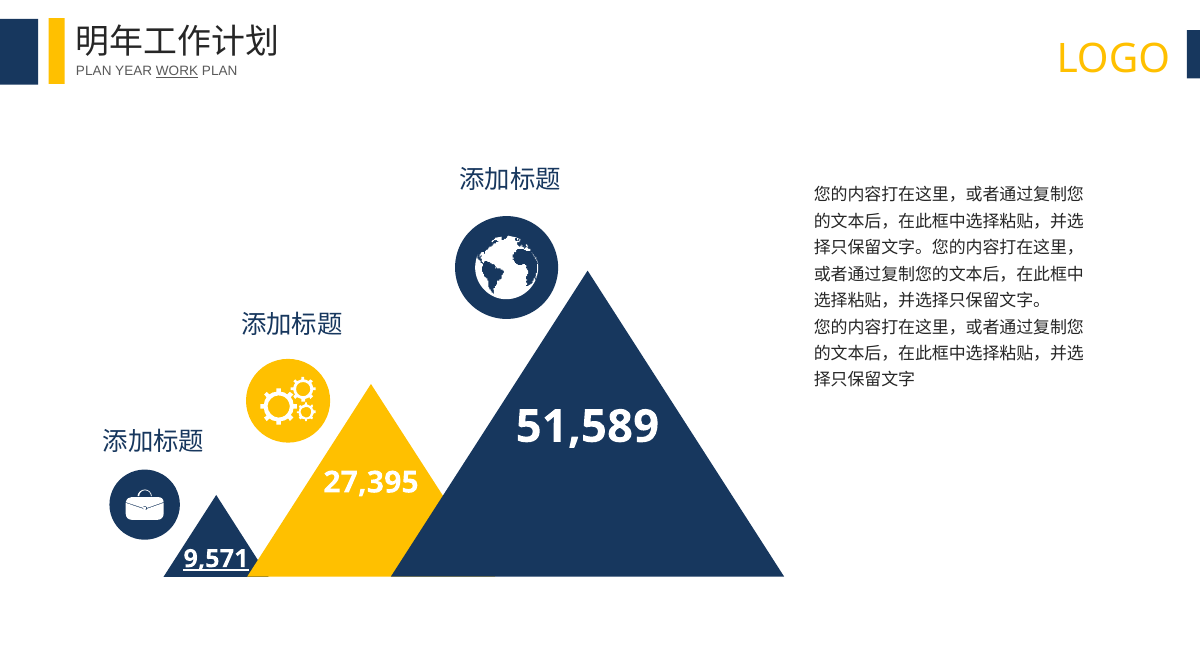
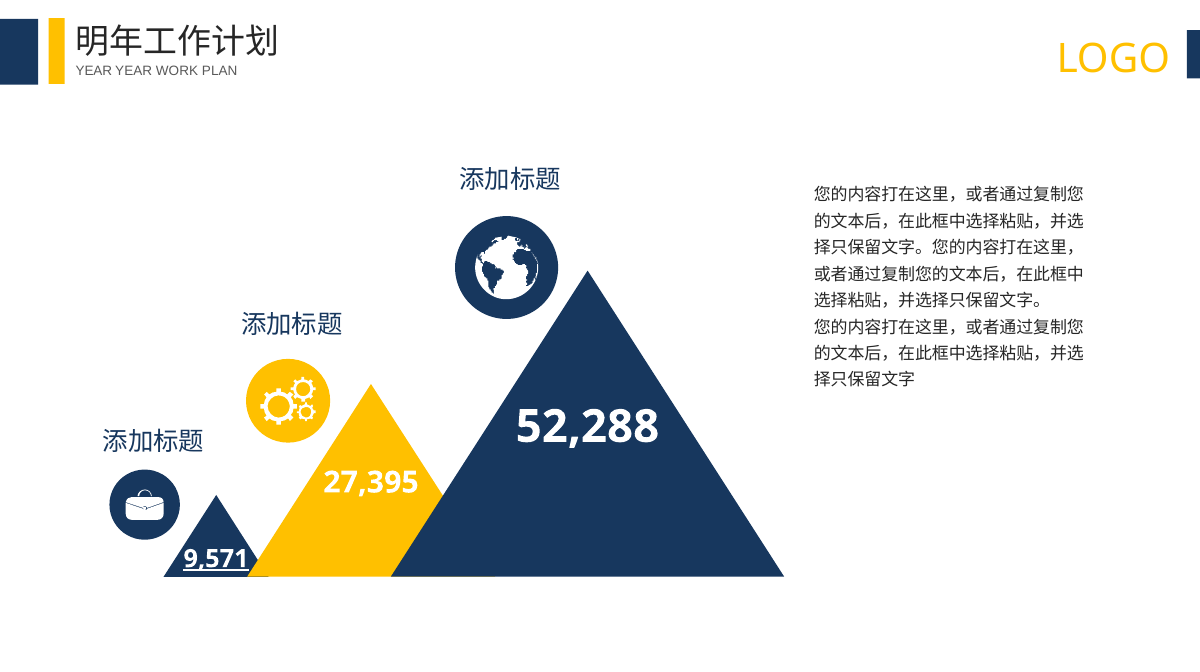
PLAN: PLAN -> YEAR (94, 71)
WORK underline: present -> none (177, 71)
51,589: 51,589 -> 52,288 (587, 427)
